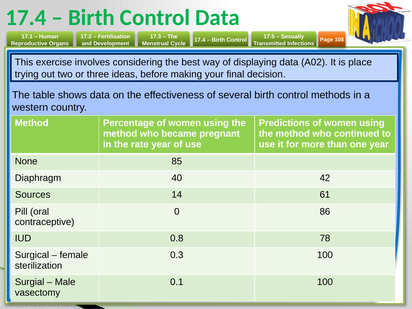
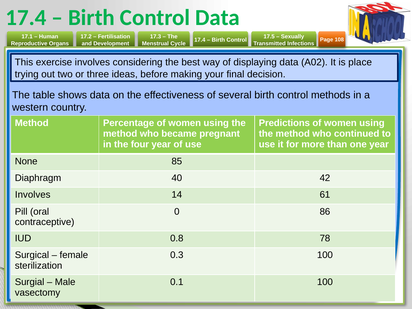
rate: rate -> four (140, 144)
Sources: Sources -> Involves (33, 195)
